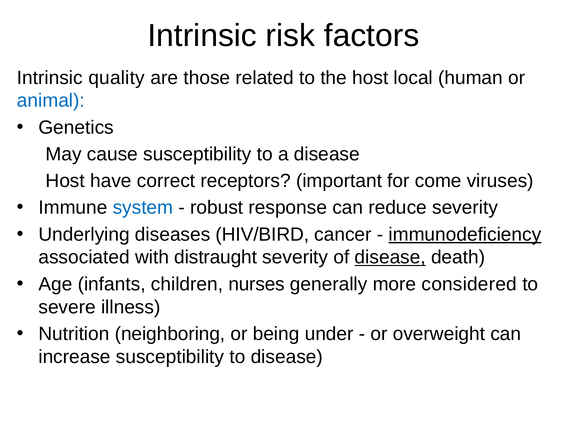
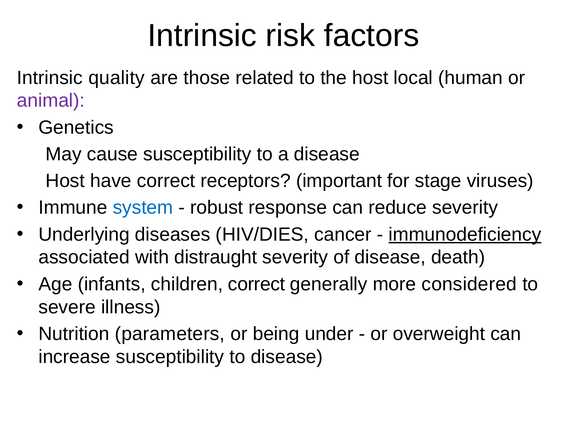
animal colour: blue -> purple (51, 101)
come: come -> stage (438, 181)
HIV/BIRD: HIV/BIRD -> HIV/DIES (262, 234)
disease underline: present -> none (390, 257)
children nurses: nurses -> correct (257, 284)
neighboring: neighboring -> parameters (170, 334)
